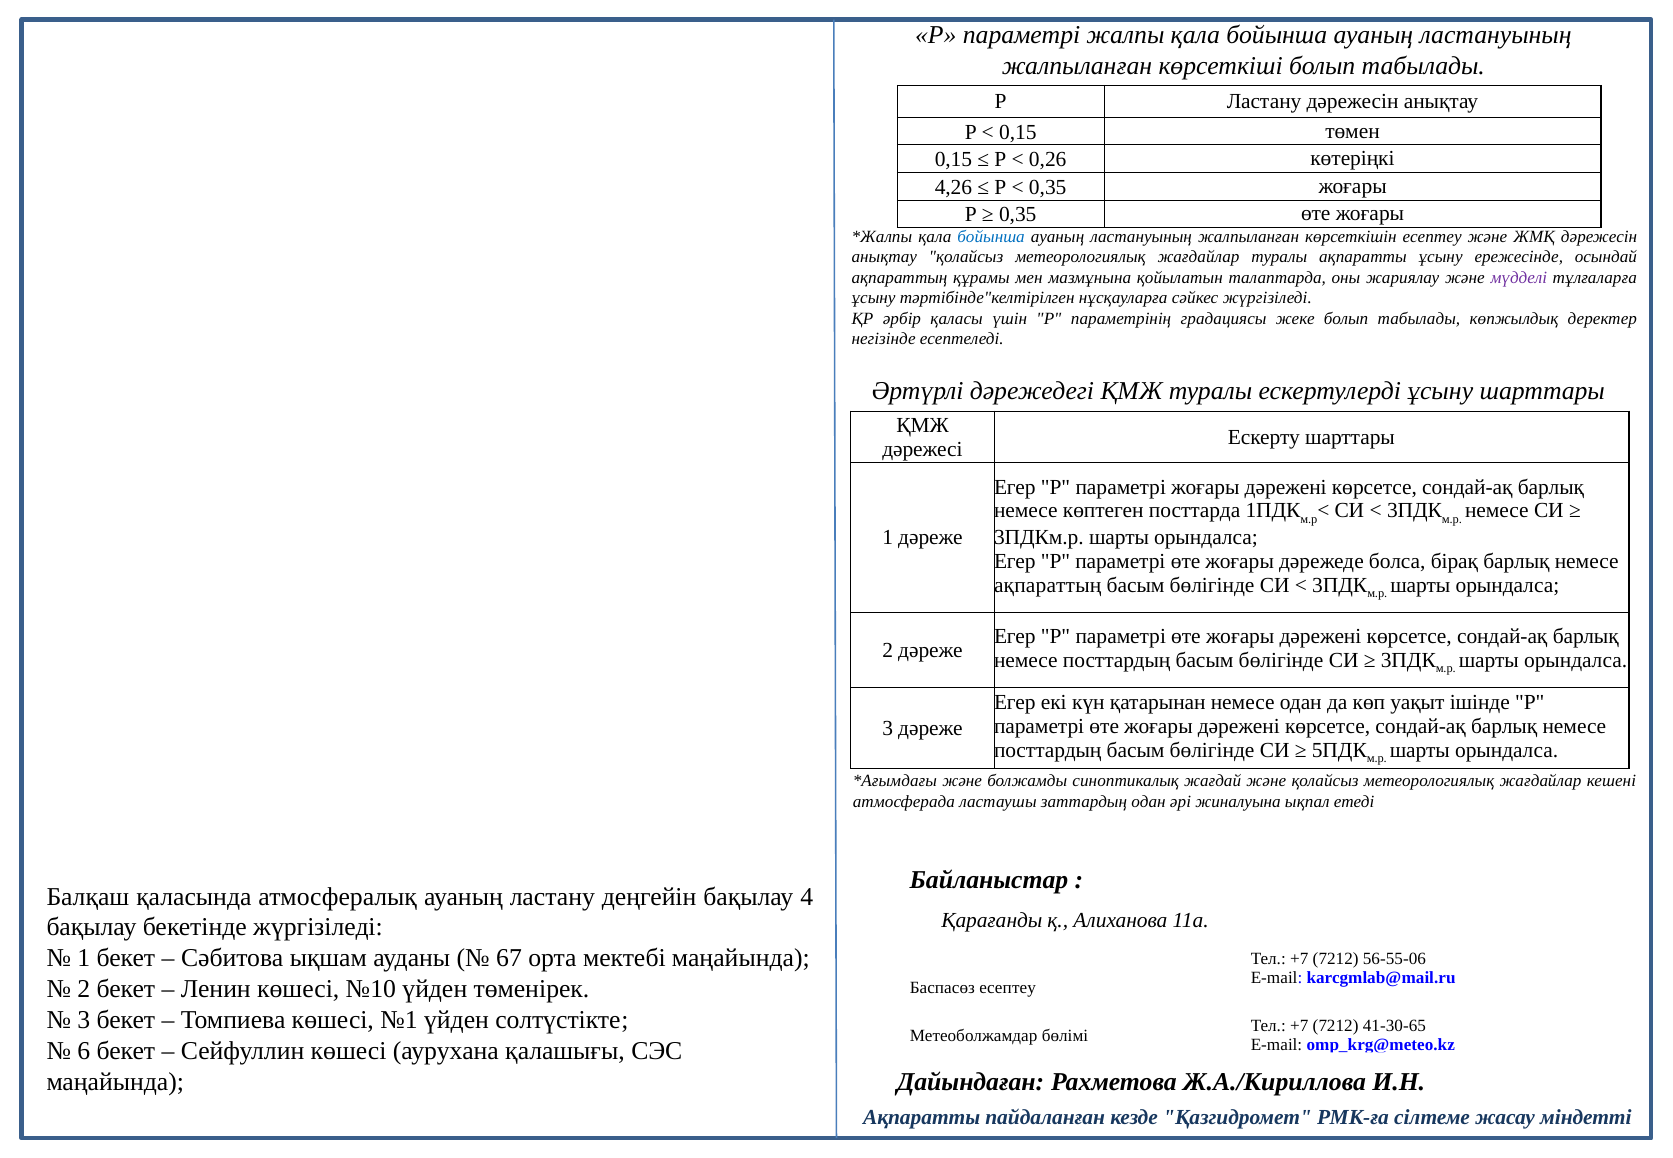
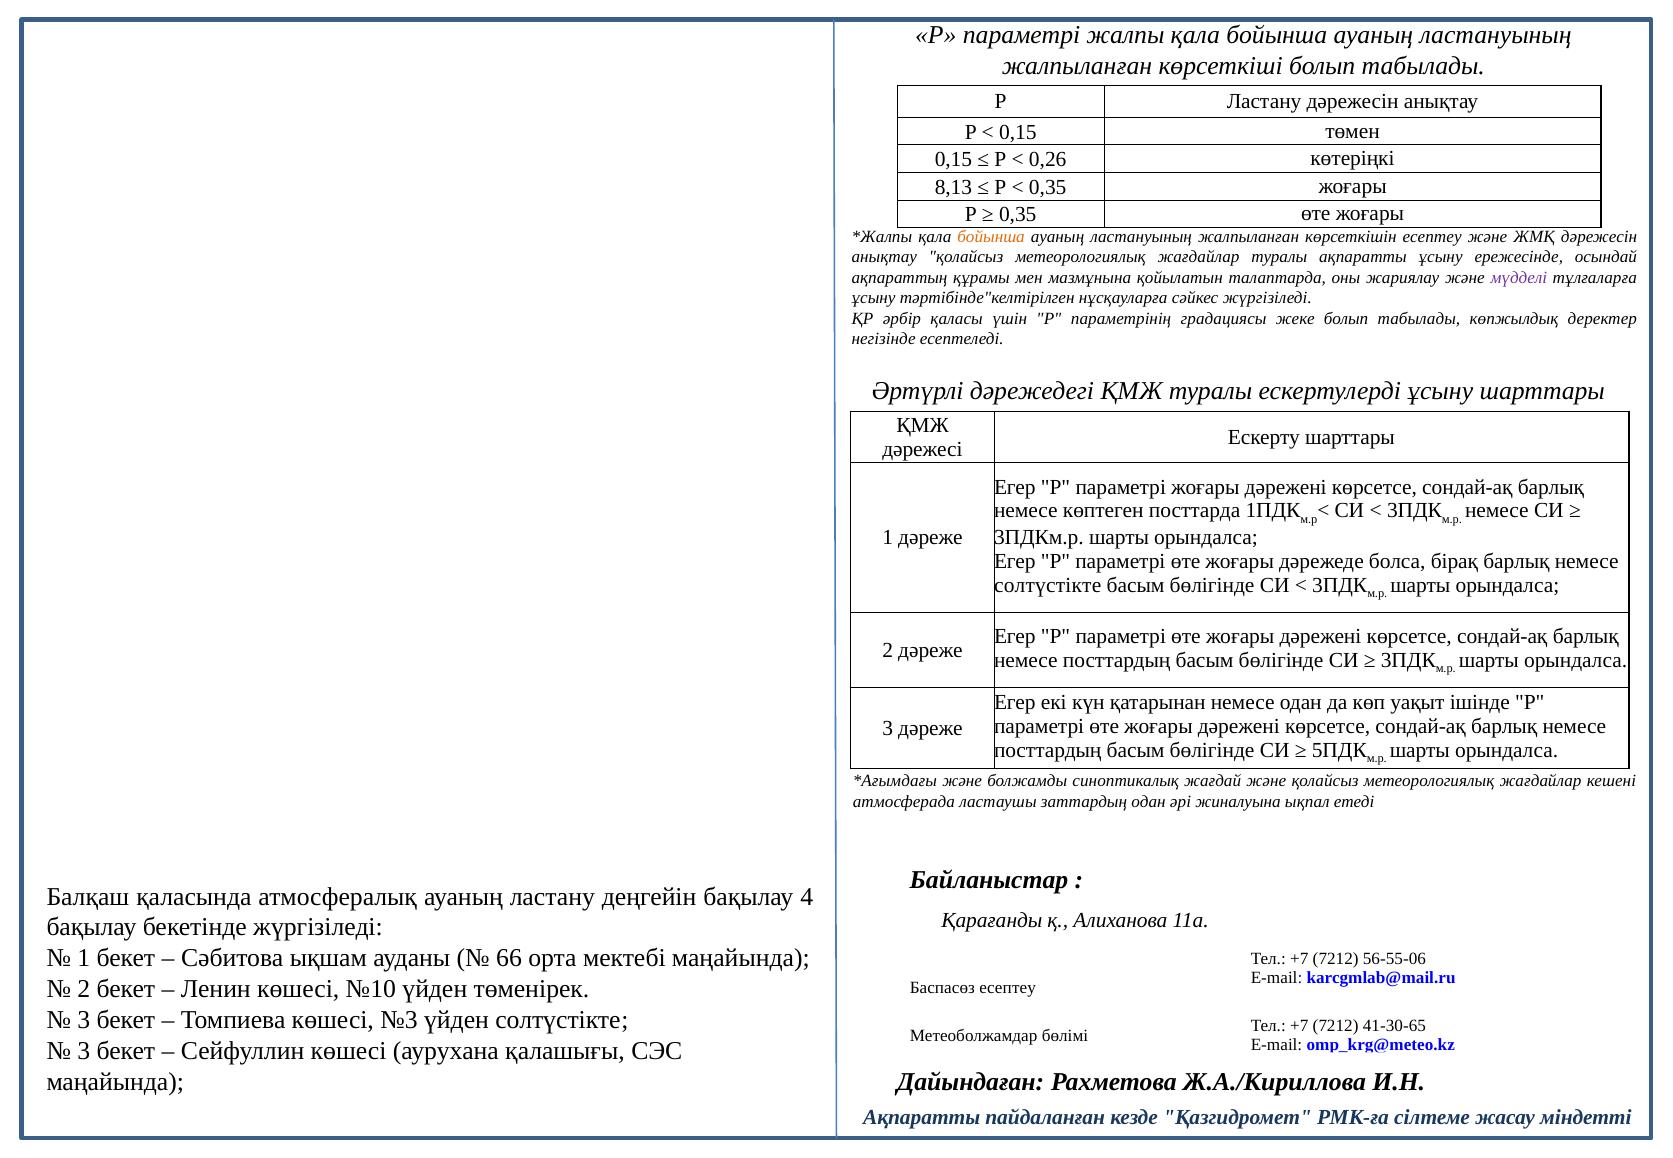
4,26: 4,26 -> 8,13 (953, 187)
бойынша colour: blue -> orange (991, 237)
ақпараттың: ақпараттың -> солтүстікте (1048, 585)
67: 67 -> 66 (509, 959)
№1: №1 -> №3 (399, 1020)
6: 6 -> 3 (84, 1051)
